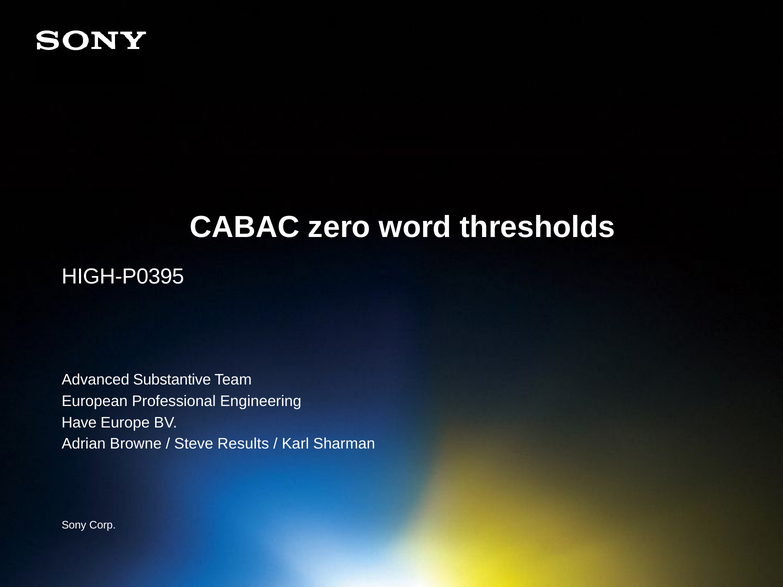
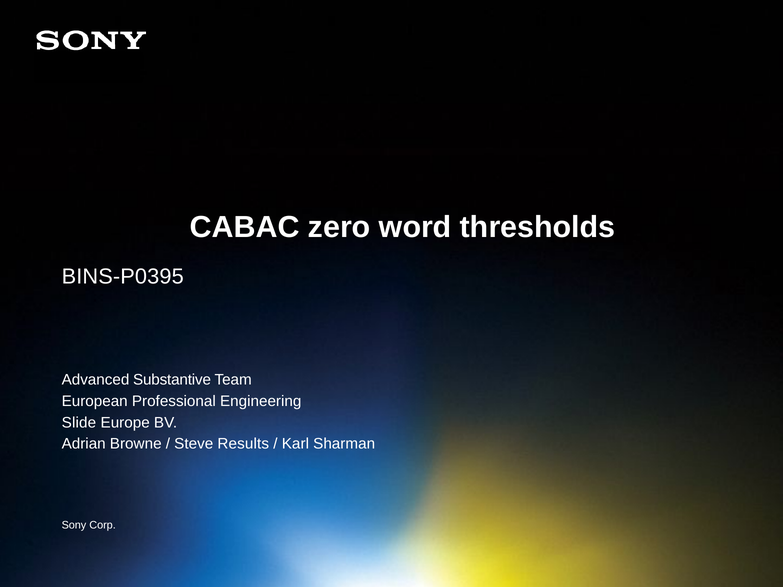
HIGH-P0395: HIGH-P0395 -> BINS-P0395 (123, 277)
Have: Have -> Slide (79, 423)
